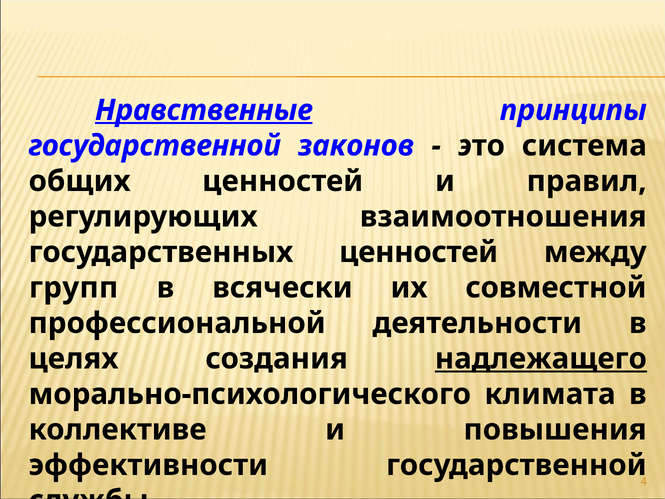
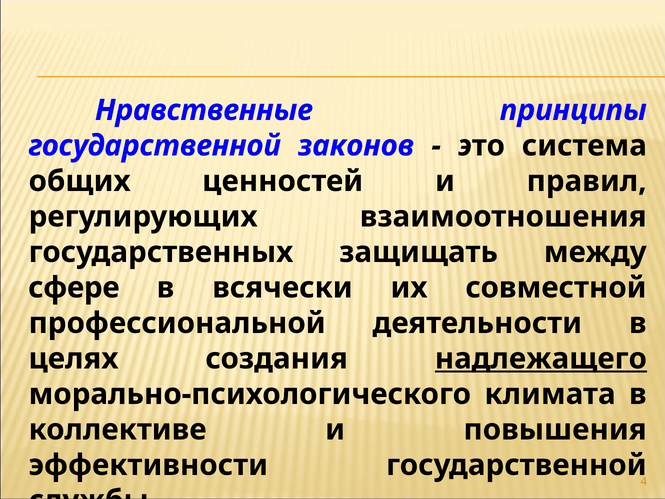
Нравственные underline: present -> none (204, 110)
государственных ценностей: ценностей -> защищать (419, 252)
групп: групп -> сфере (74, 288)
